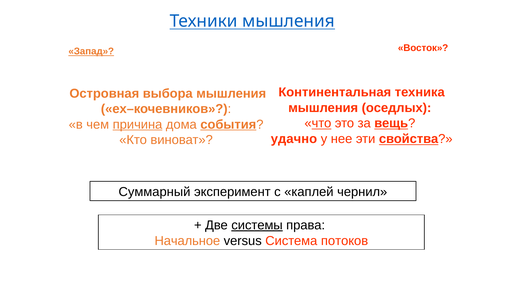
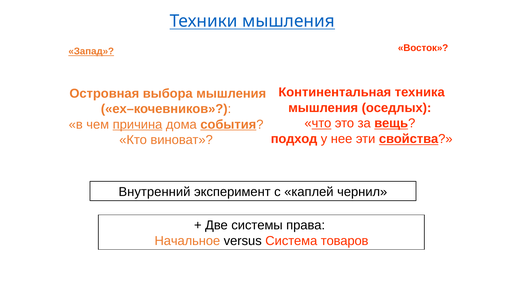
удачно: удачно -> подход (294, 139)
Суммарный: Суммарный -> Внутренний (154, 192)
системы underline: present -> none (257, 225)
потоков: потоков -> товаров (345, 241)
